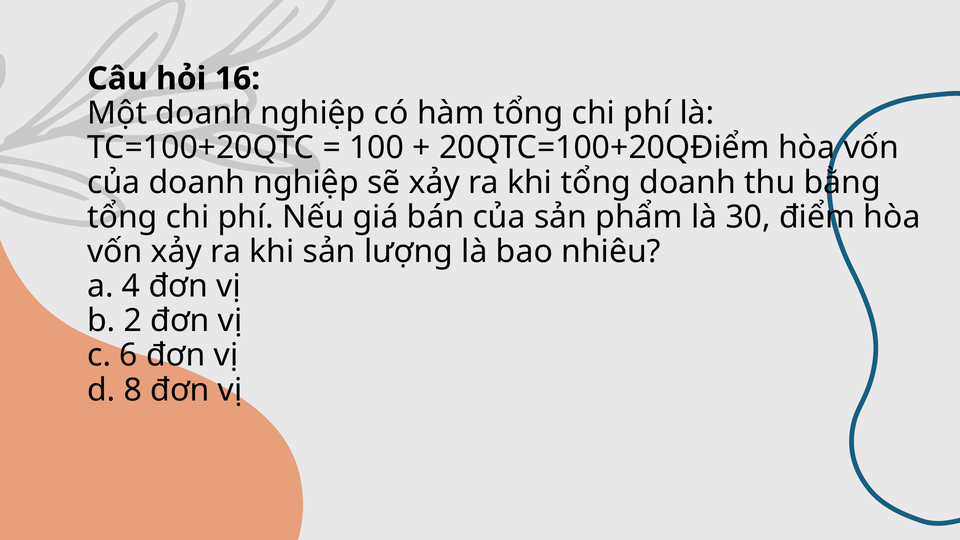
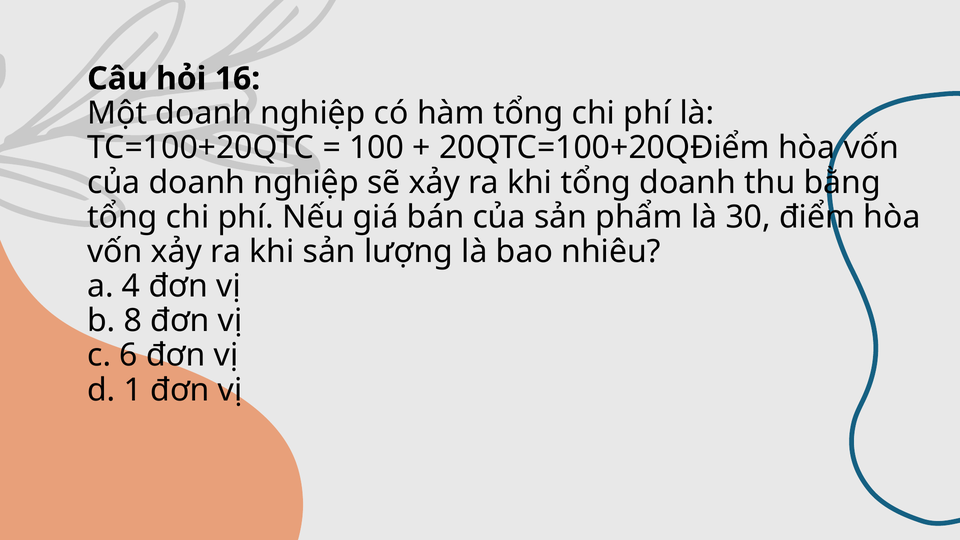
2: 2 -> 8 (133, 321)
8: 8 -> 1 (133, 390)
